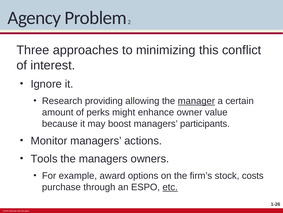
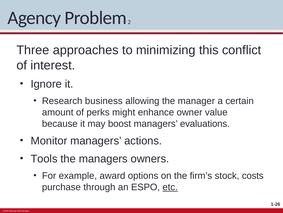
providing: providing -> business (104, 101)
manager underline: present -> none (196, 101)
participants: participants -> evaluations (205, 123)
